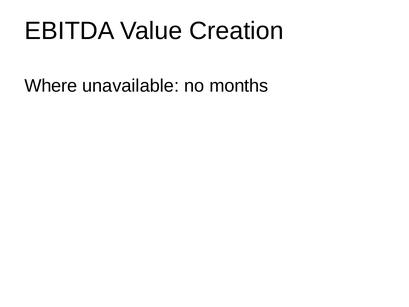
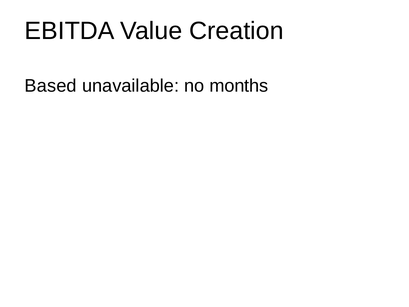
Where: Where -> Based (51, 86)
